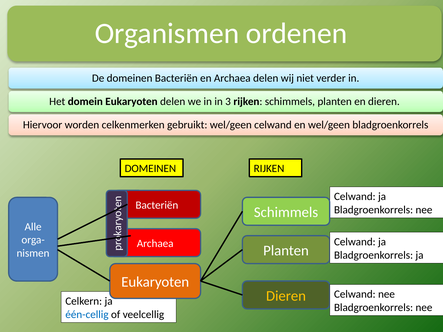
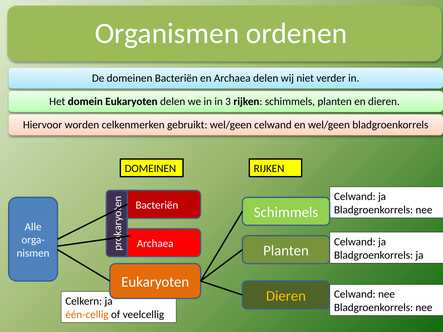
één-cellig colour: blue -> orange (87, 315)
